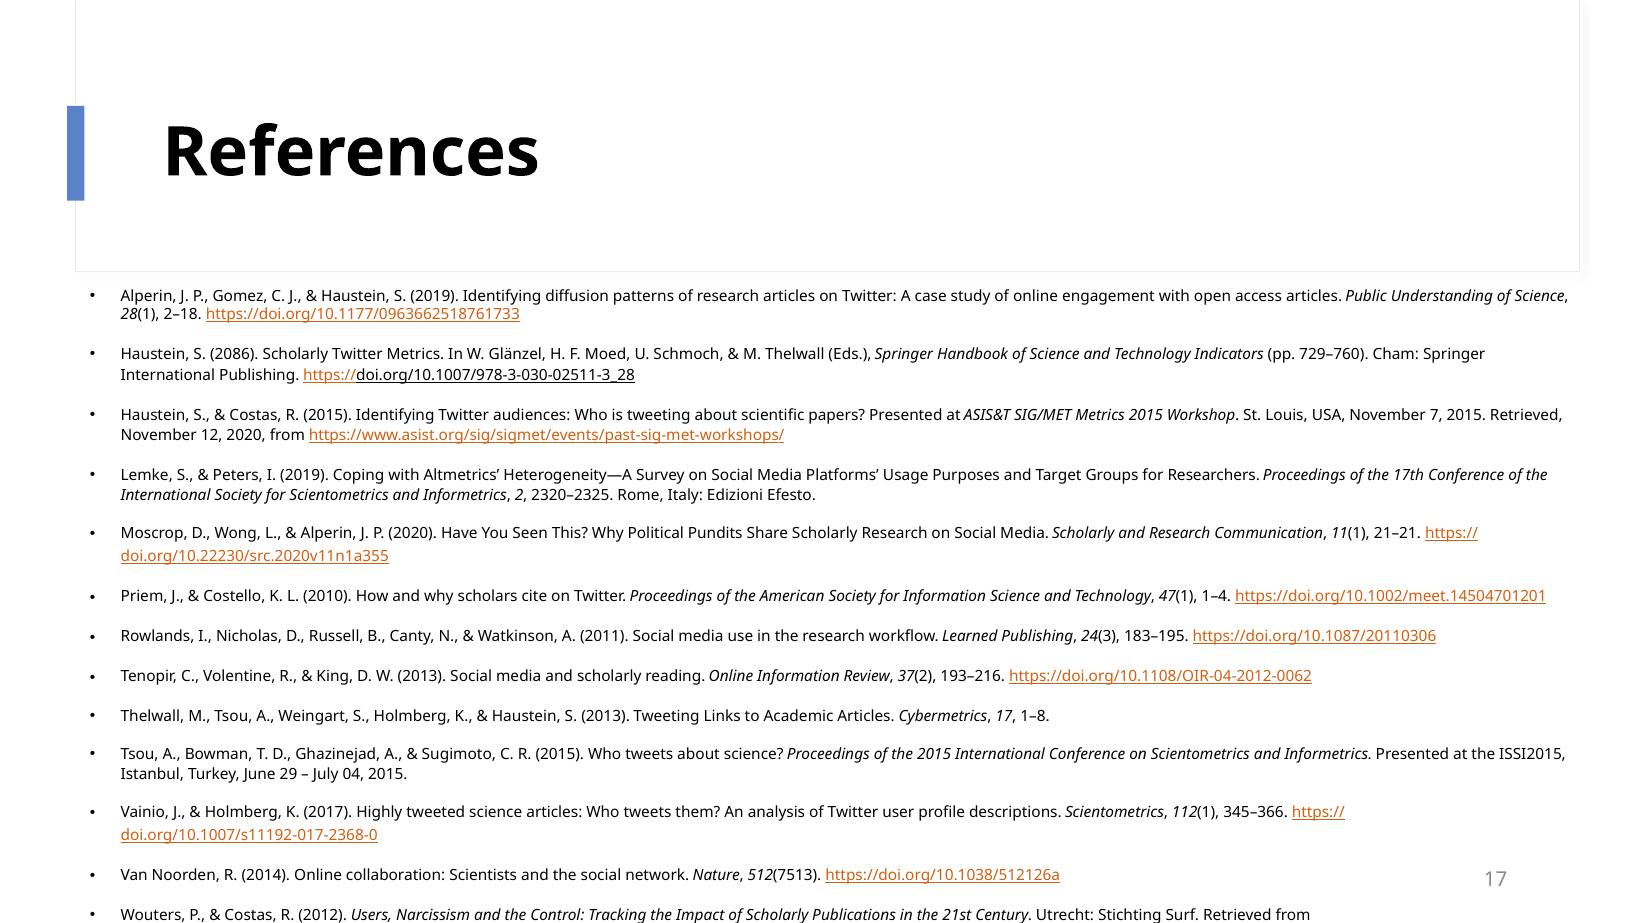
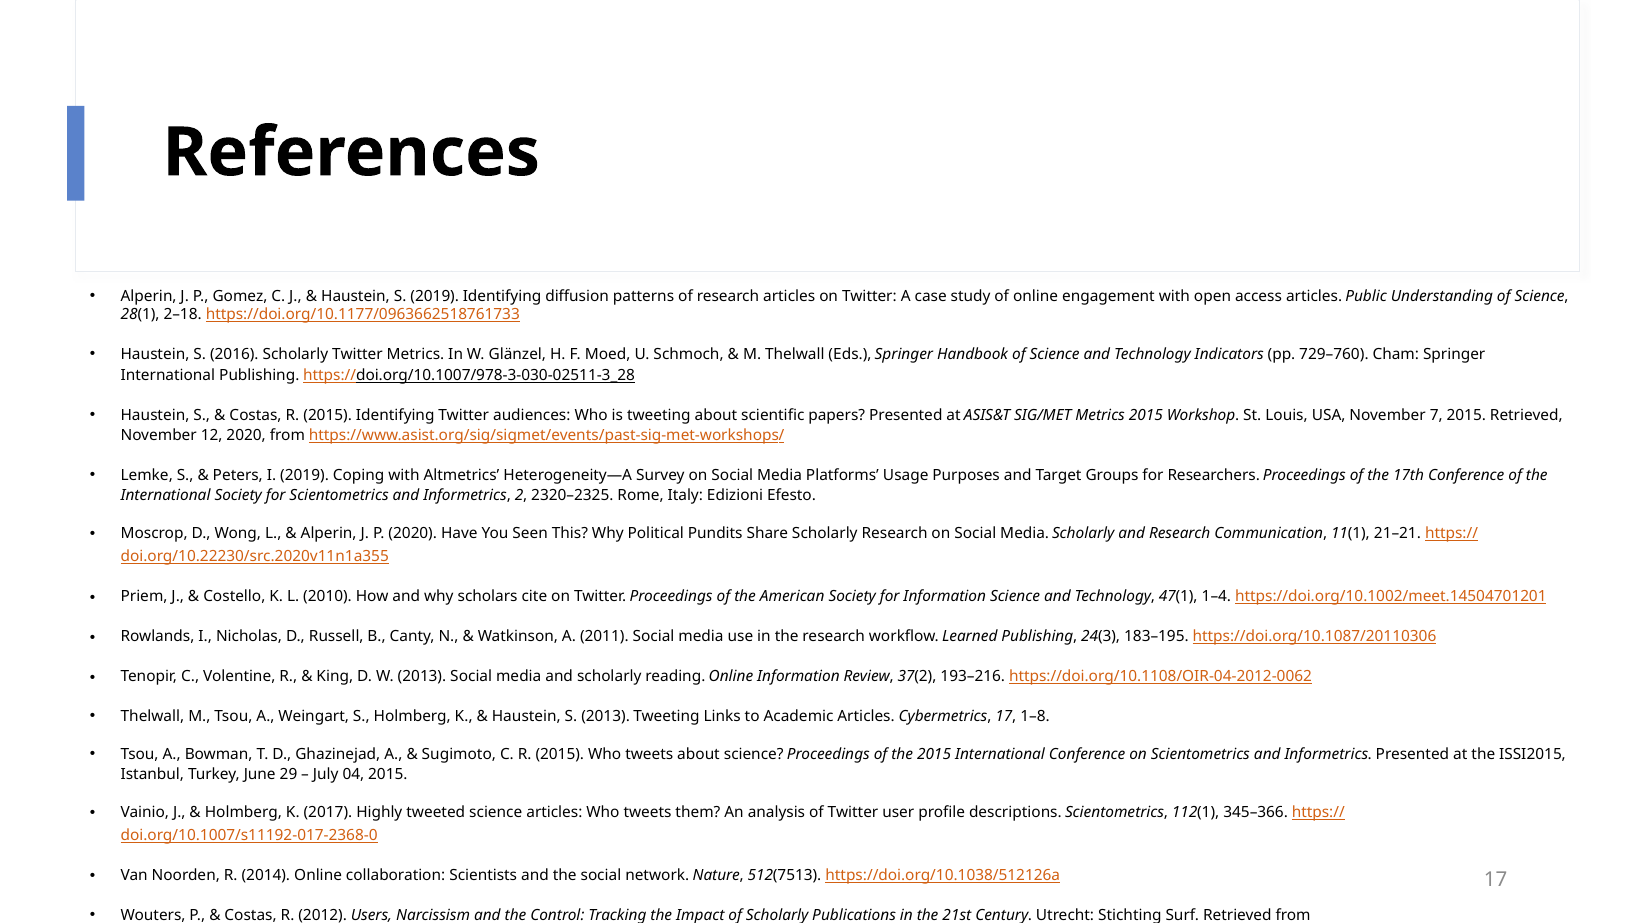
2086: 2086 -> 2016 (234, 355)
